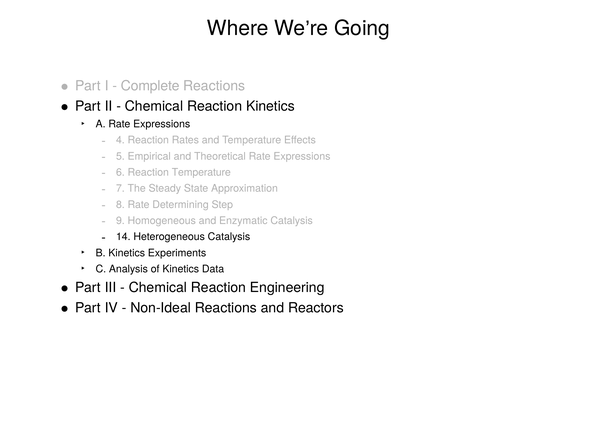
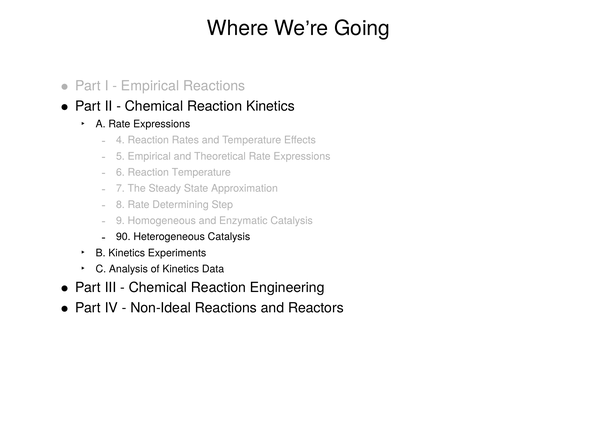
Complete: Complete -> Empirical (150, 86)
14: 14 -> 90 (123, 237)
